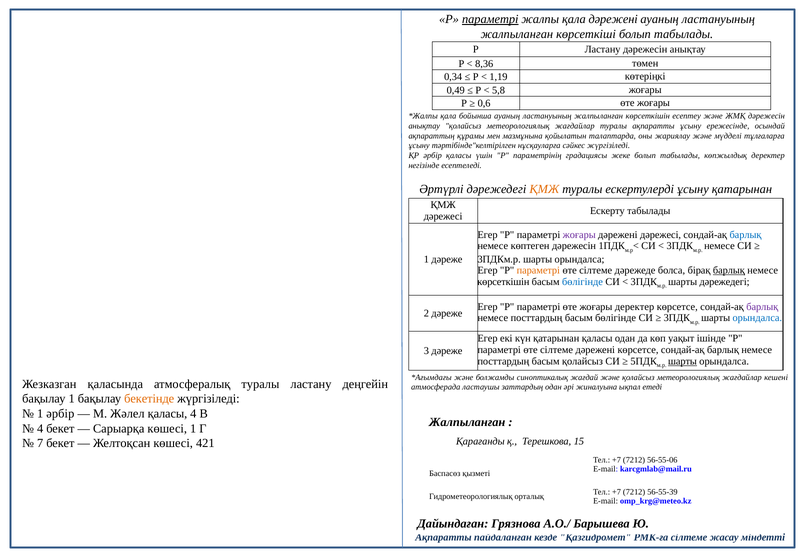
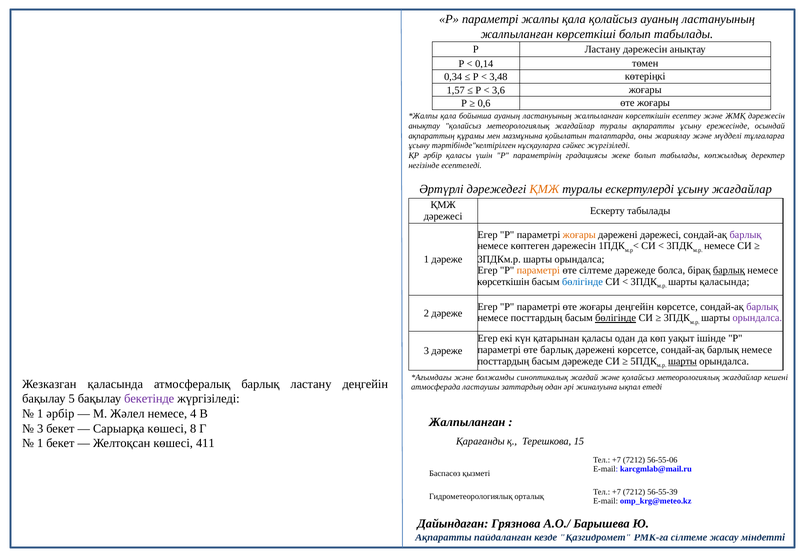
параметрі underline: present -> none (490, 19)
қала дәрежені: дәрежені -> қолайсыз (613, 19)
8,36: 8,36 -> 0,14 (484, 64)
1,19: 1,19 -> 3,48 (498, 77)
0,49: 0,49 -> 1,57 (456, 90)
5,8: 5,8 -> 3,6 (498, 90)
ұсыну қатарынан: қатарынан -> жағдайлар (742, 189)
жоғары colour: purple -> orange (579, 235)
барлық colour: blue -> purple (745, 235)
шарты дәрежедегі: дәрежедегі -> қаласында (724, 282)
жоғары деректер: деректер -> деңгейін (635, 307)
бөлігінде underline: none -> present (616, 318)
орындалса colour: blue -> purple (757, 318)
сілтеме: сілтеме -> барлық (557, 350)
басым қолайсыз: қолайсыз -> дәрежеде (582, 361)
атмосфералық туралы: туралы -> барлық (260, 384)
бақылау 1: 1 -> 5 (72, 399)
бекетінде colour: orange -> purple (149, 399)
Жәлел қаласы: қаласы -> немесе (167, 414)
4: 4 -> 3 (40, 429)
көшесі 1: 1 -> 8 (193, 429)
7: 7 -> 1 (40, 444)
421: 421 -> 411 (205, 444)
